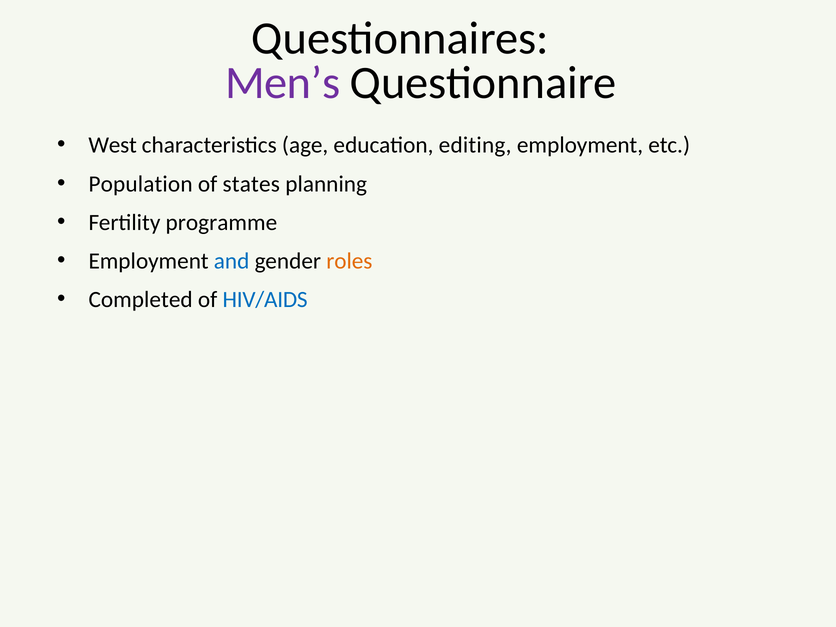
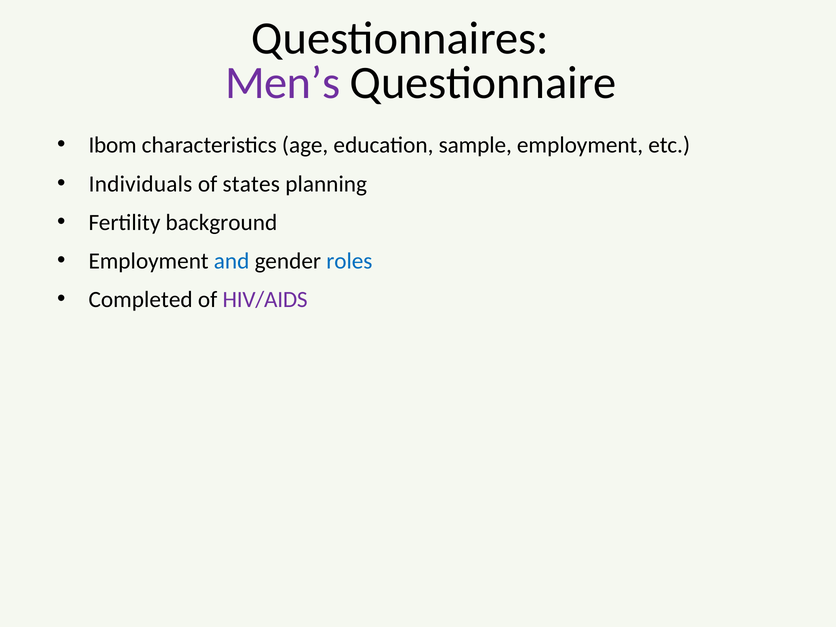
West: West -> Ibom (113, 145)
editing: editing -> sample (475, 145)
Population: Population -> Individuals (141, 184)
programme: programme -> background (221, 222)
roles colour: orange -> blue (349, 261)
HIV/AIDS colour: blue -> purple (265, 300)
